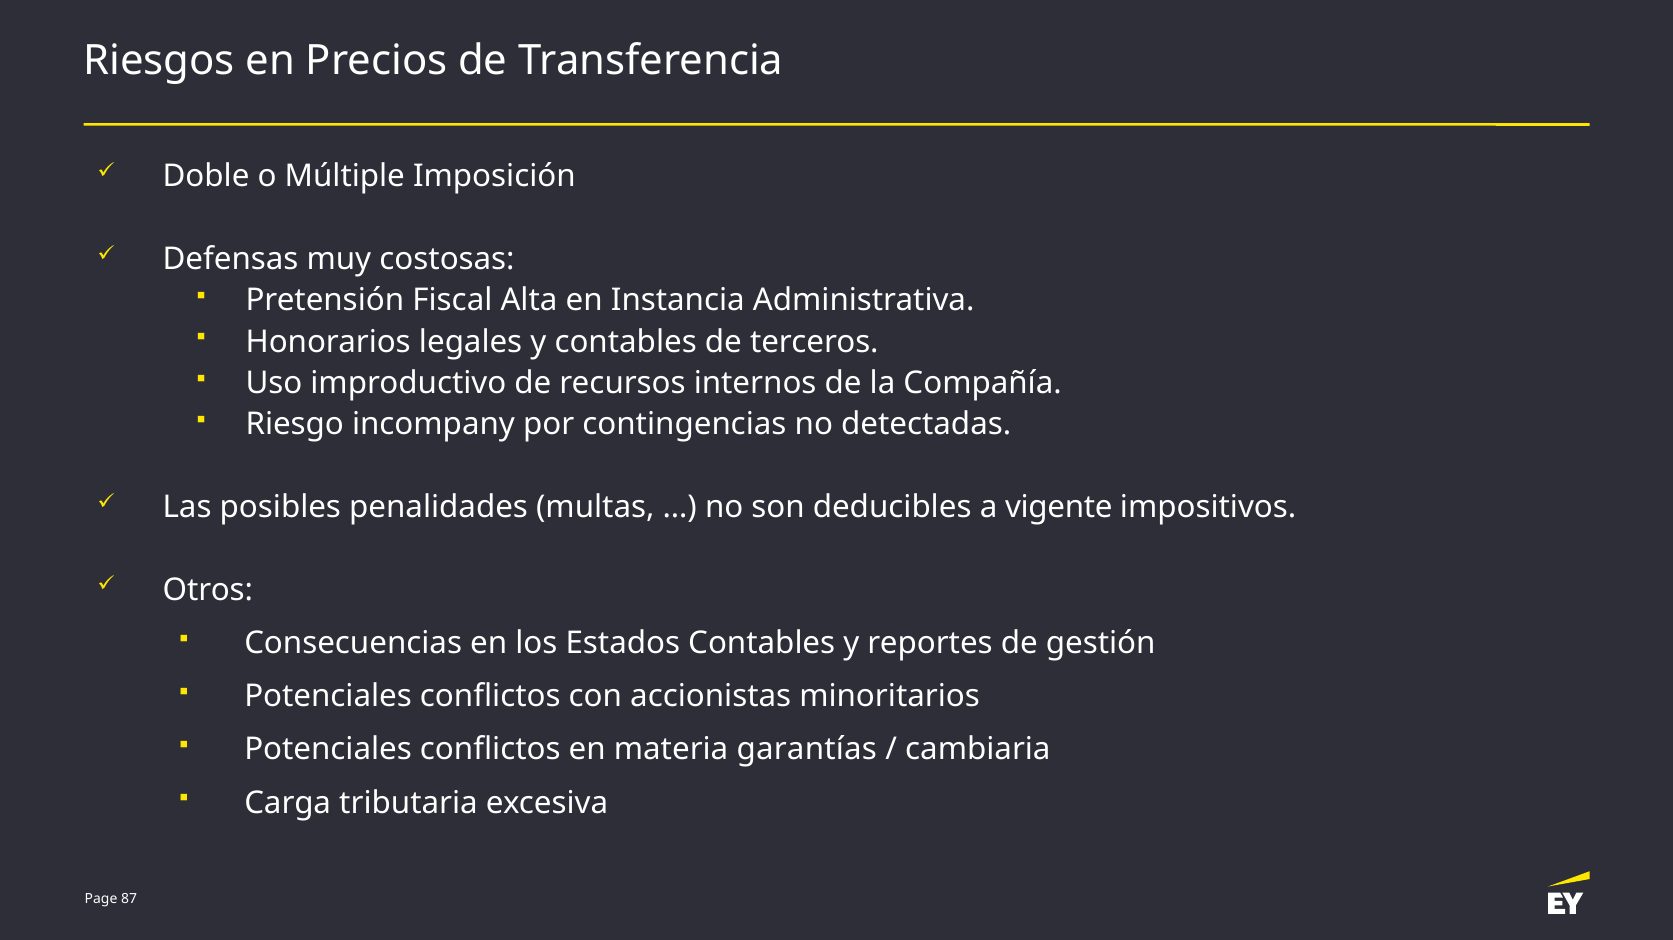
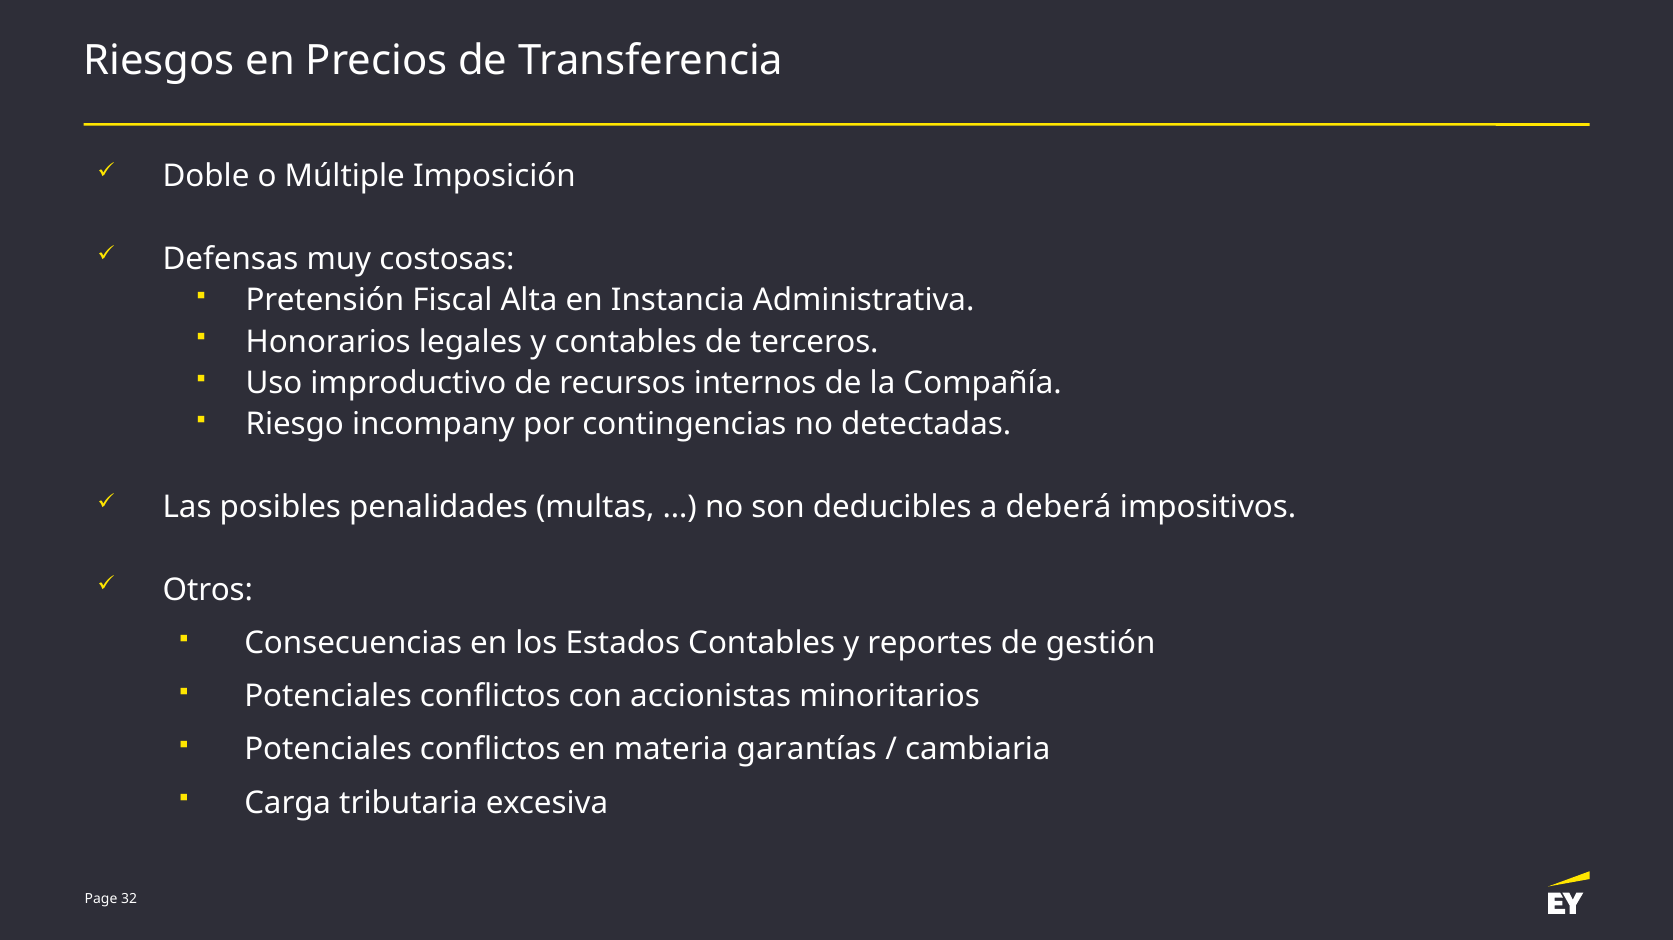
vigente: vigente -> deberá (1059, 507)
87: 87 -> 32 (129, 900)
